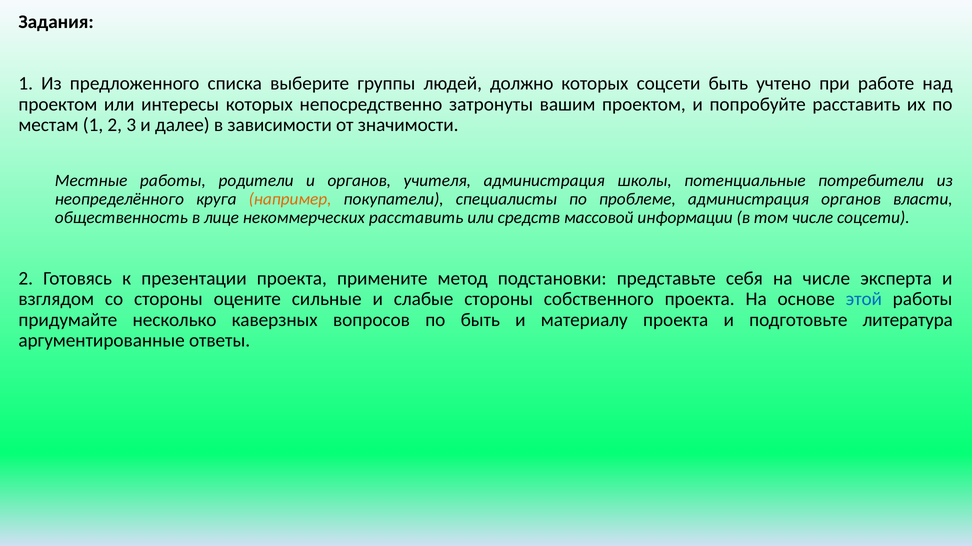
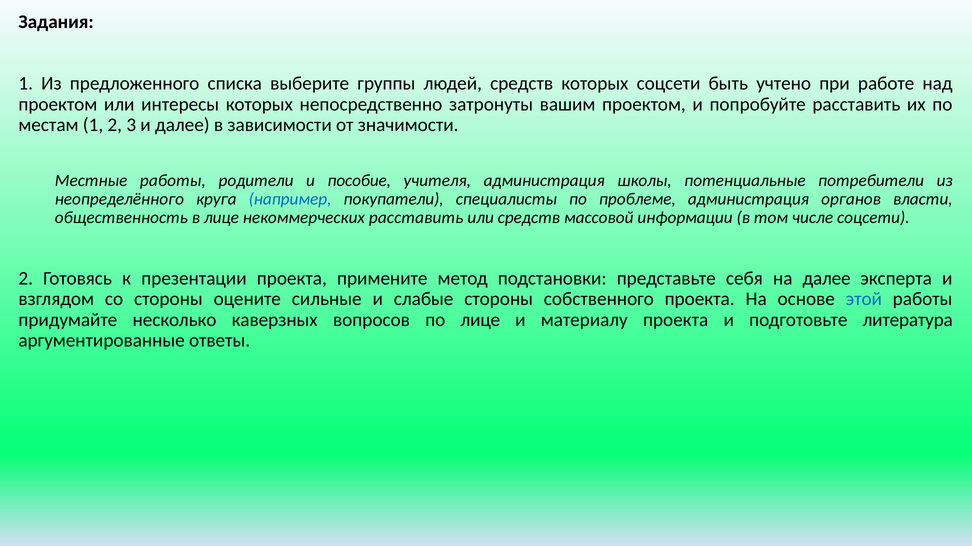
людей должно: должно -> средств (522, 84)
и органов: органов -> пособие (359, 181)
например colour: orange -> blue (290, 199)
на числе: числе -> далее (827, 279)
по быть: быть -> лице (480, 320)
